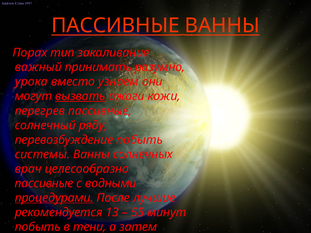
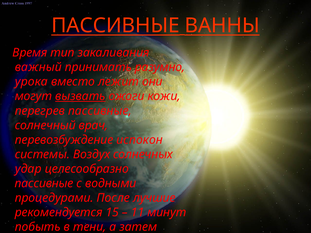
Порах: Порах -> Время (30, 53)
узнаем: узнаем -> лежит (119, 82)
ряду: ряду -> врач (93, 125)
перевозбуждение побыть: побыть -> испокон (140, 140)
системы Ванны: Ванны -> Воздух (92, 154)
врач: врач -> удар (28, 169)
процедурами underline: present -> none (54, 198)
13: 13 -> 15 (112, 213)
55: 55 -> 11 (138, 213)
